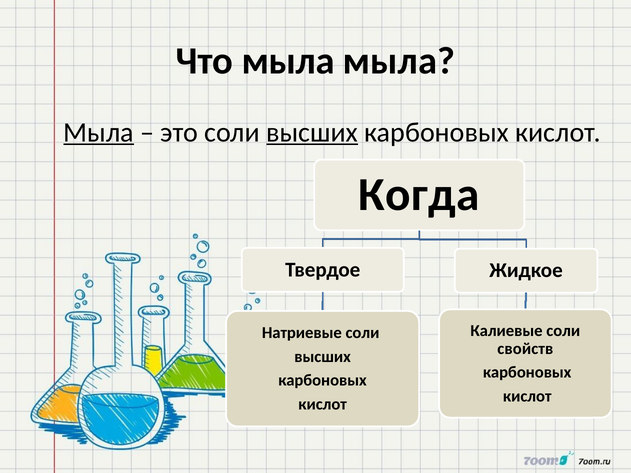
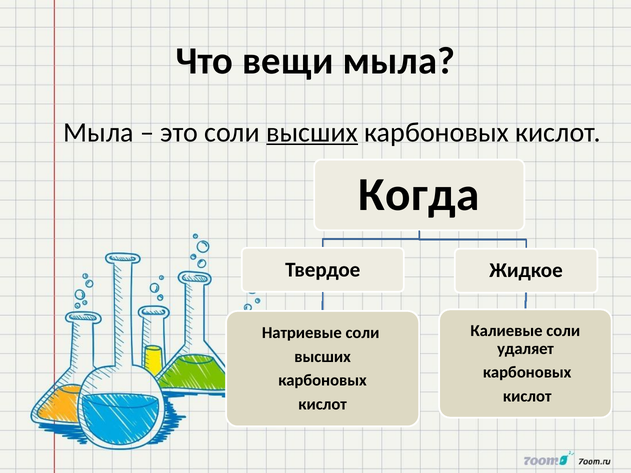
Что мыла: мыла -> вещи (288, 61)
Мыла underline: present -> none (99, 132)
свойств: свойств -> удаляет (525, 349)
